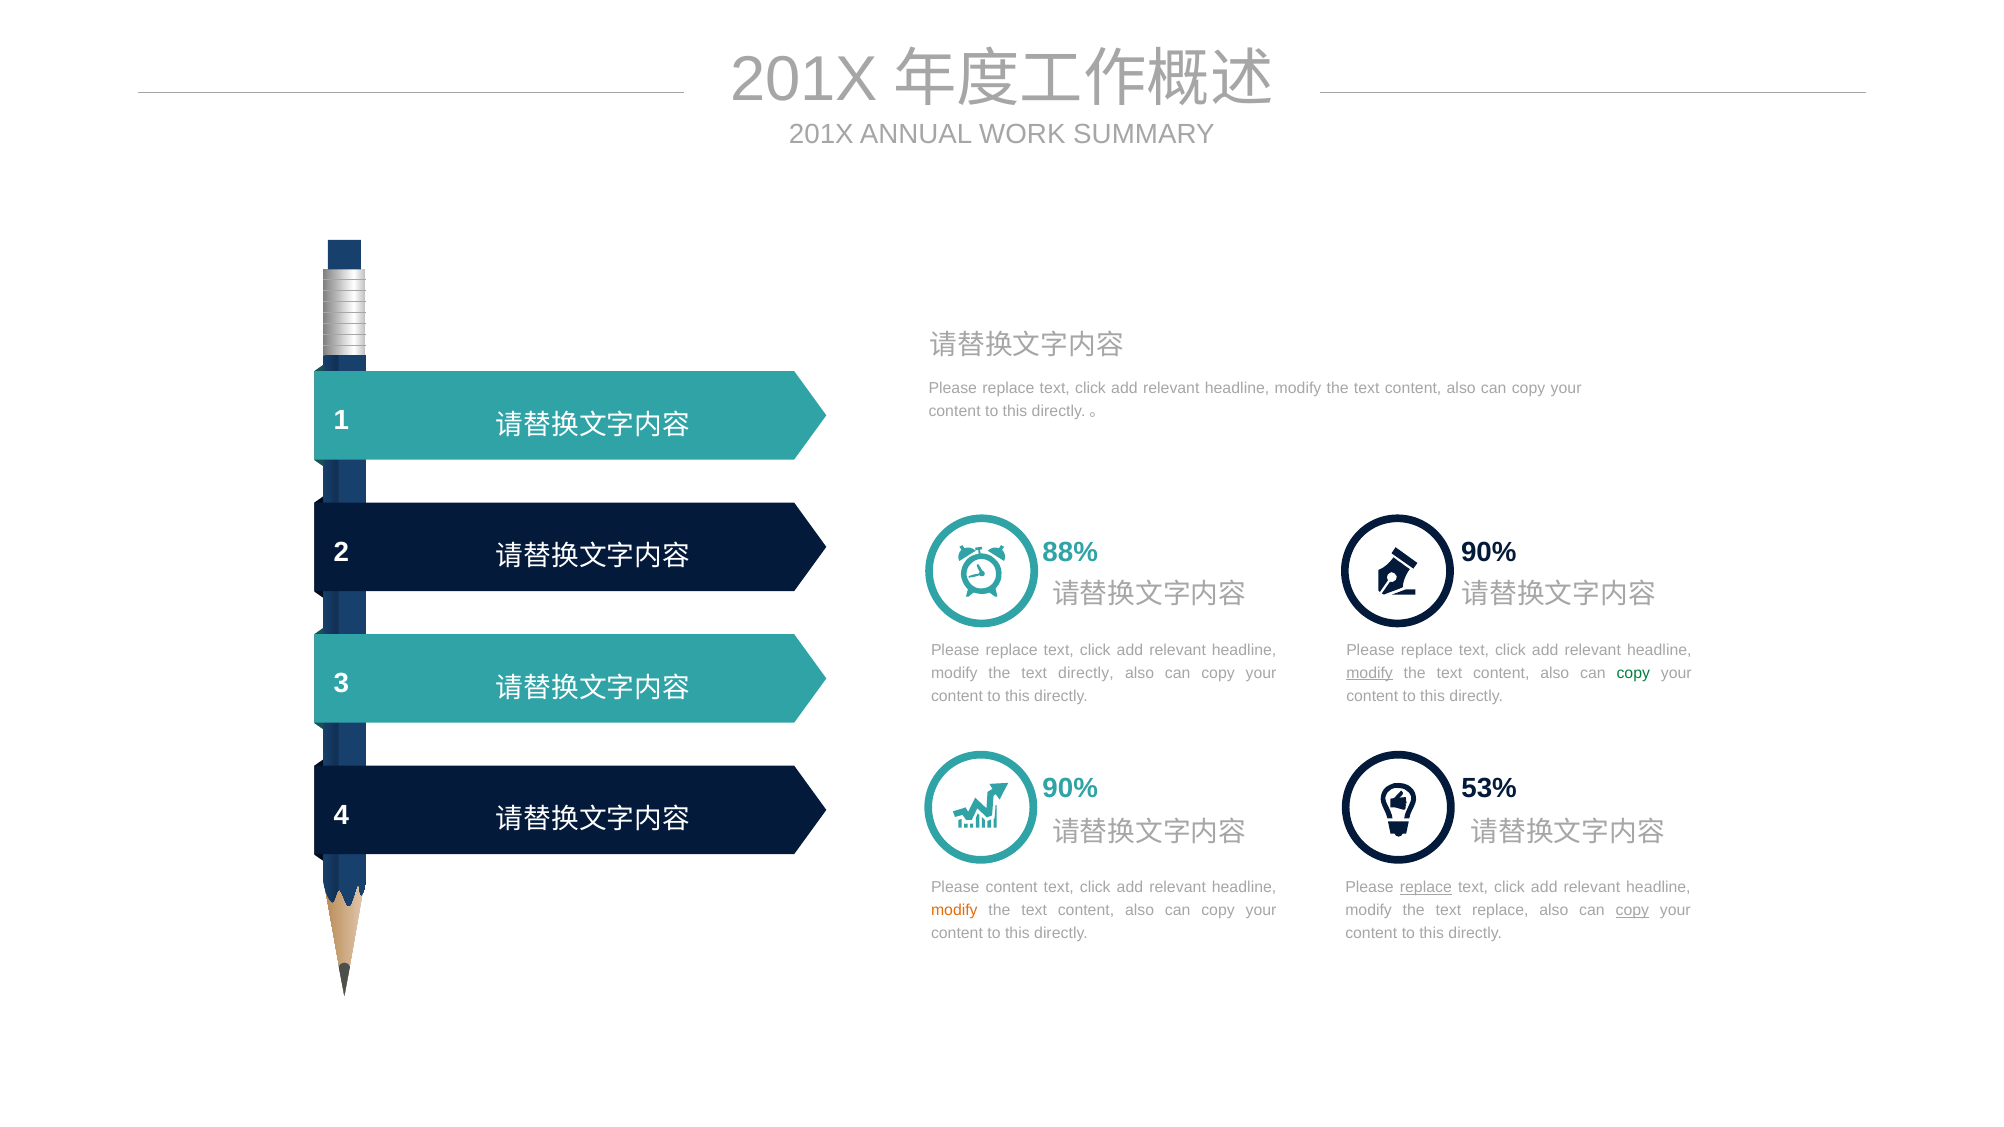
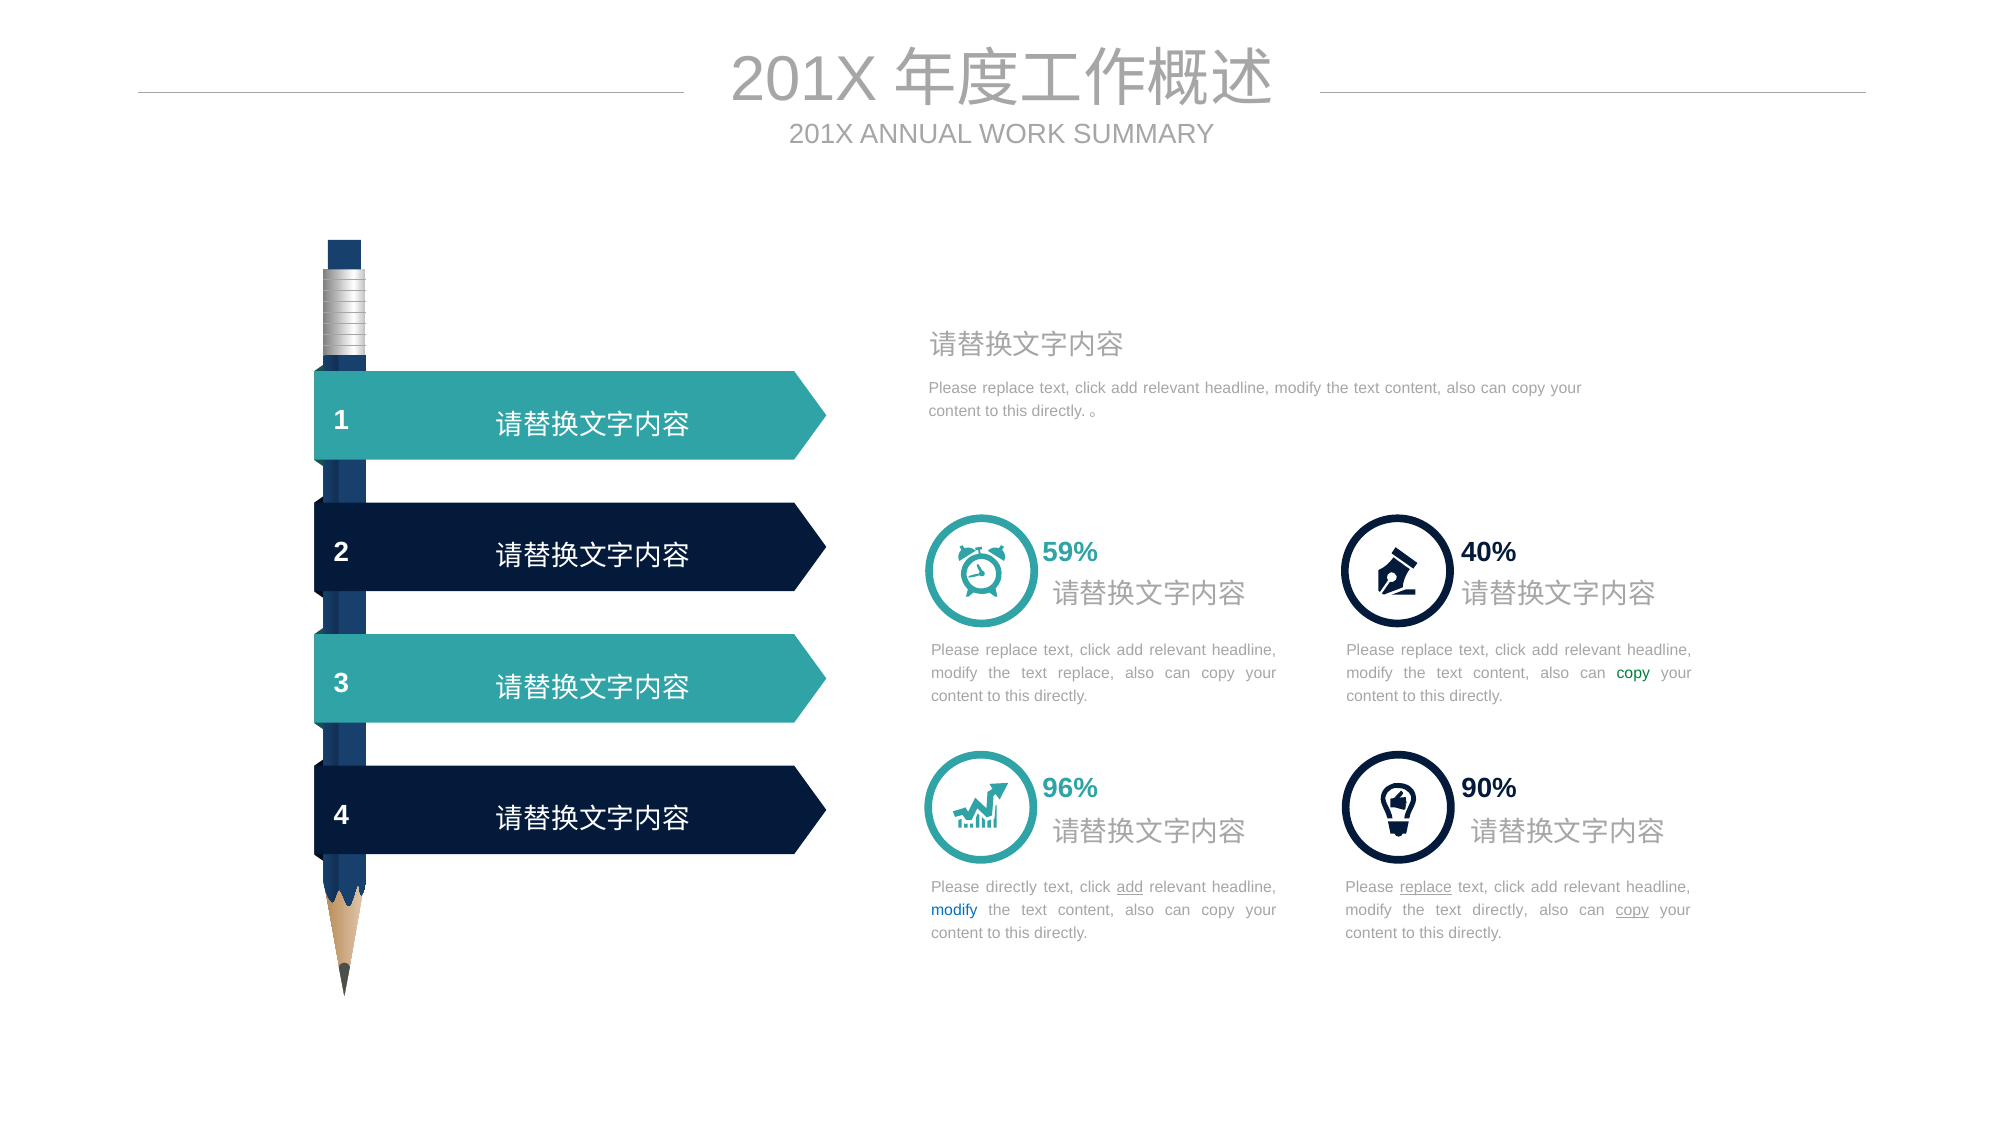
88%: 88% -> 59% (1070, 553)
90%: 90% -> 40% (1489, 553)
text directly: directly -> replace (1086, 673)
modify underline: present -> none (1370, 673)
90%: 90% -> 96% (1070, 788)
53%: 53% -> 90% (1489, 788)
Please content: content -> directly (1012, 888)
add underline: none -> present (1130, 888)
modify colour: orange -> blue (954, 911)
text replace: replace -> directly (1500, 911)
